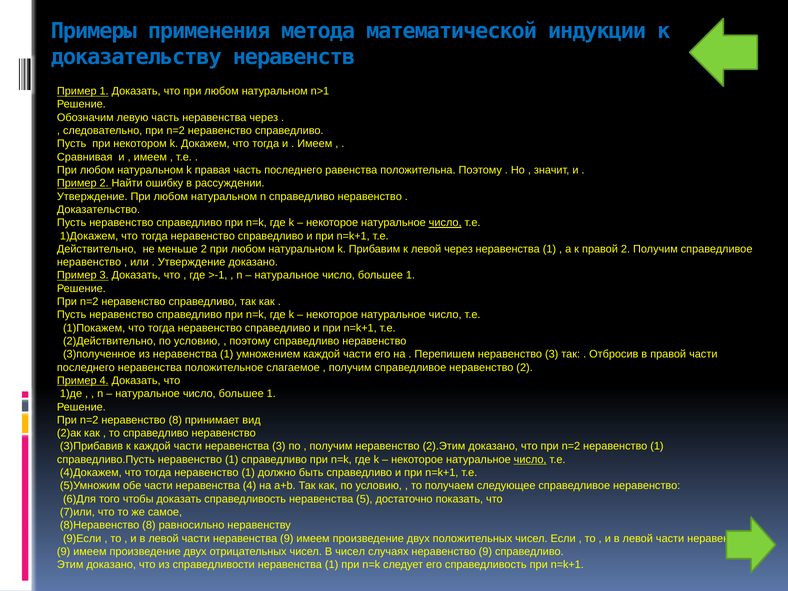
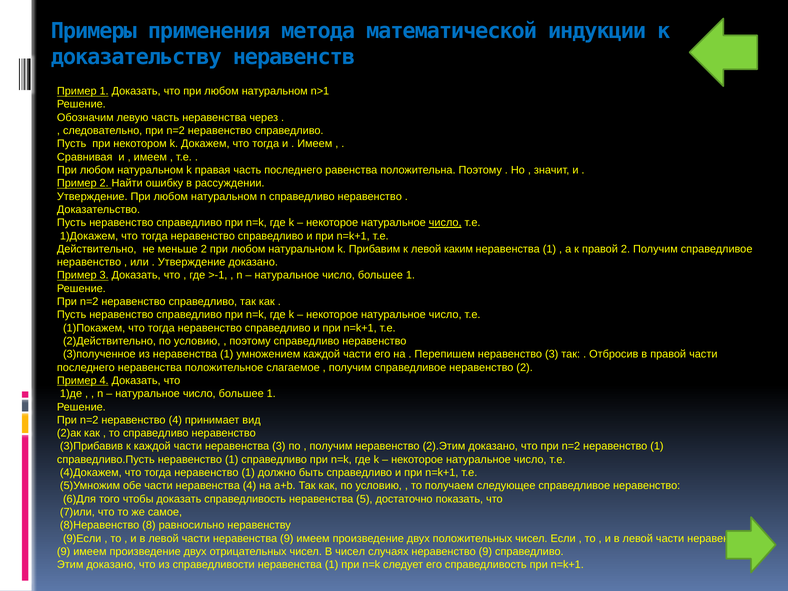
левой через: через -> каким (459, 249)
неравенство 8: 8 -> 4 (175, 420)
число underline: present -> none (530, 460)
